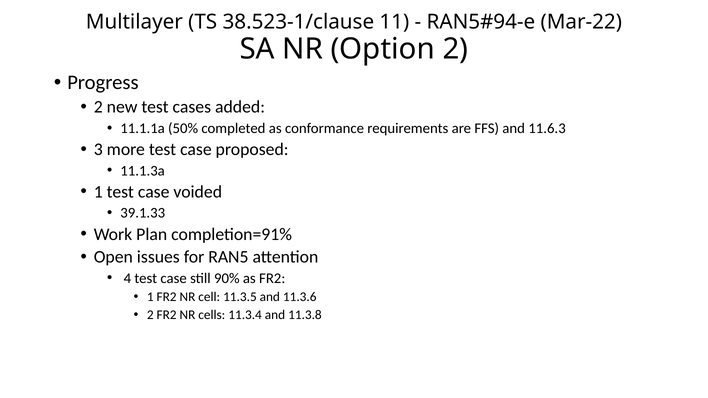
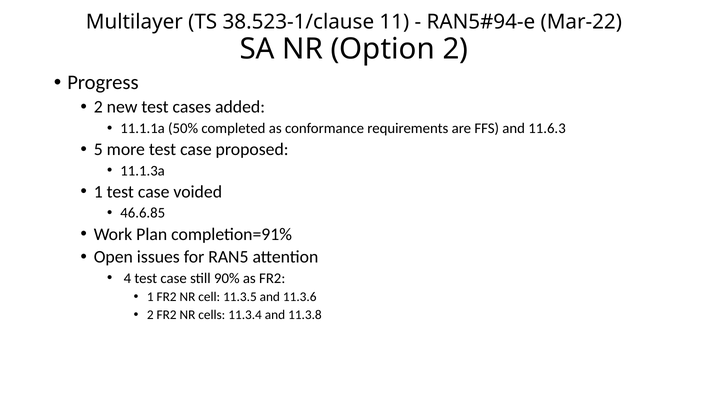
3: 3 -> 5 (98, 150)
39.1.33: 39.1.33 -> 46.6.85 (143, 213)
